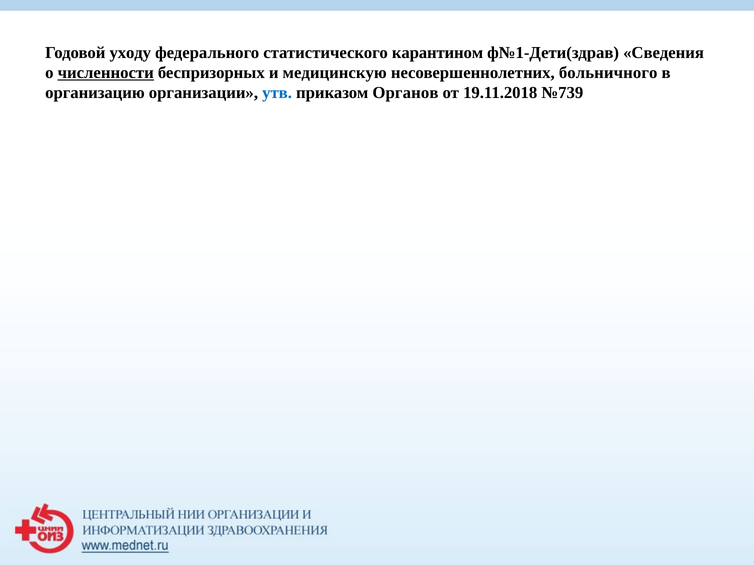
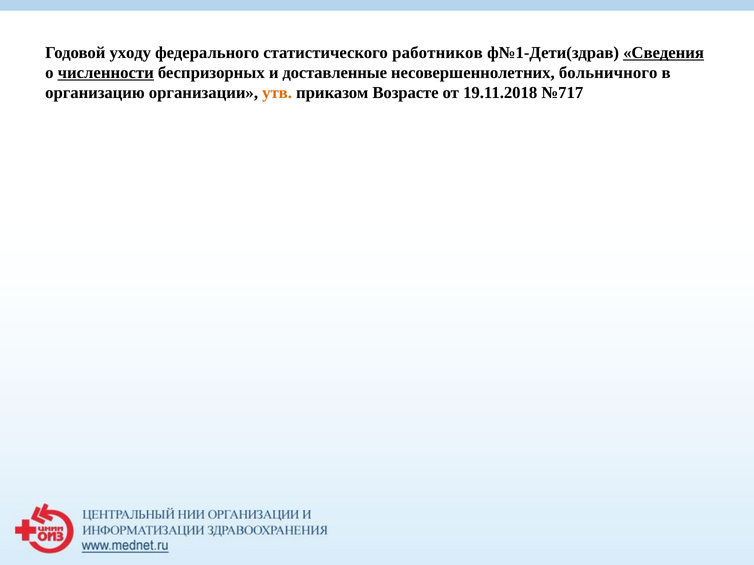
карантином: карантином -> работников (437, 53)
Сведения underline: none -> present (664, 53)
медицинскую: медицинскую -> доставленные (335, 73)
утв colour: blue -> orange (277, 93)
Органов: Органов -> Возрасте (406, 93)
№739: №739 -> №717 (562, 93)
